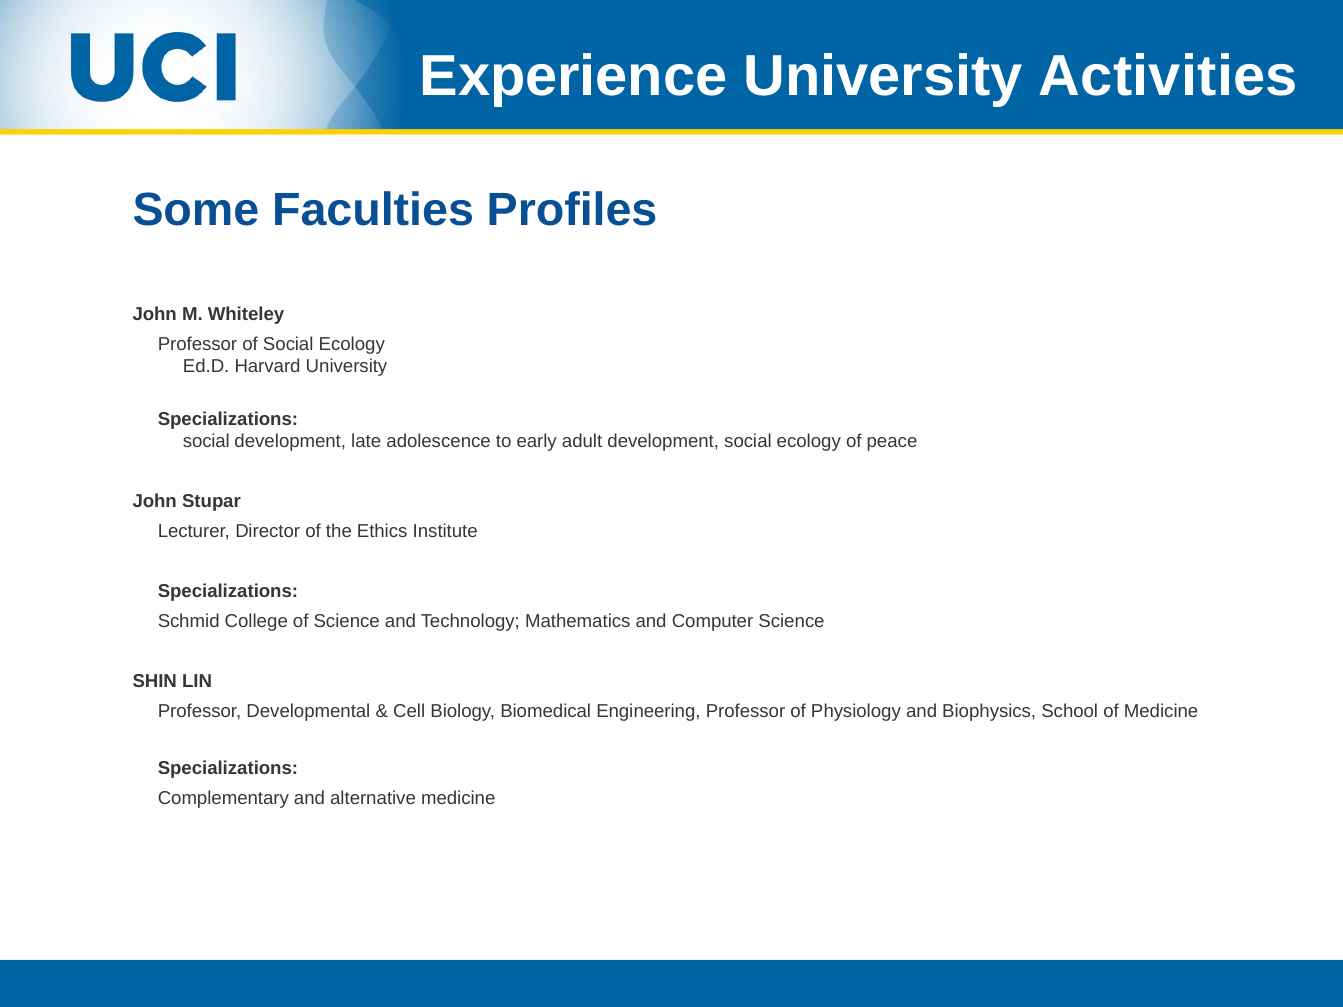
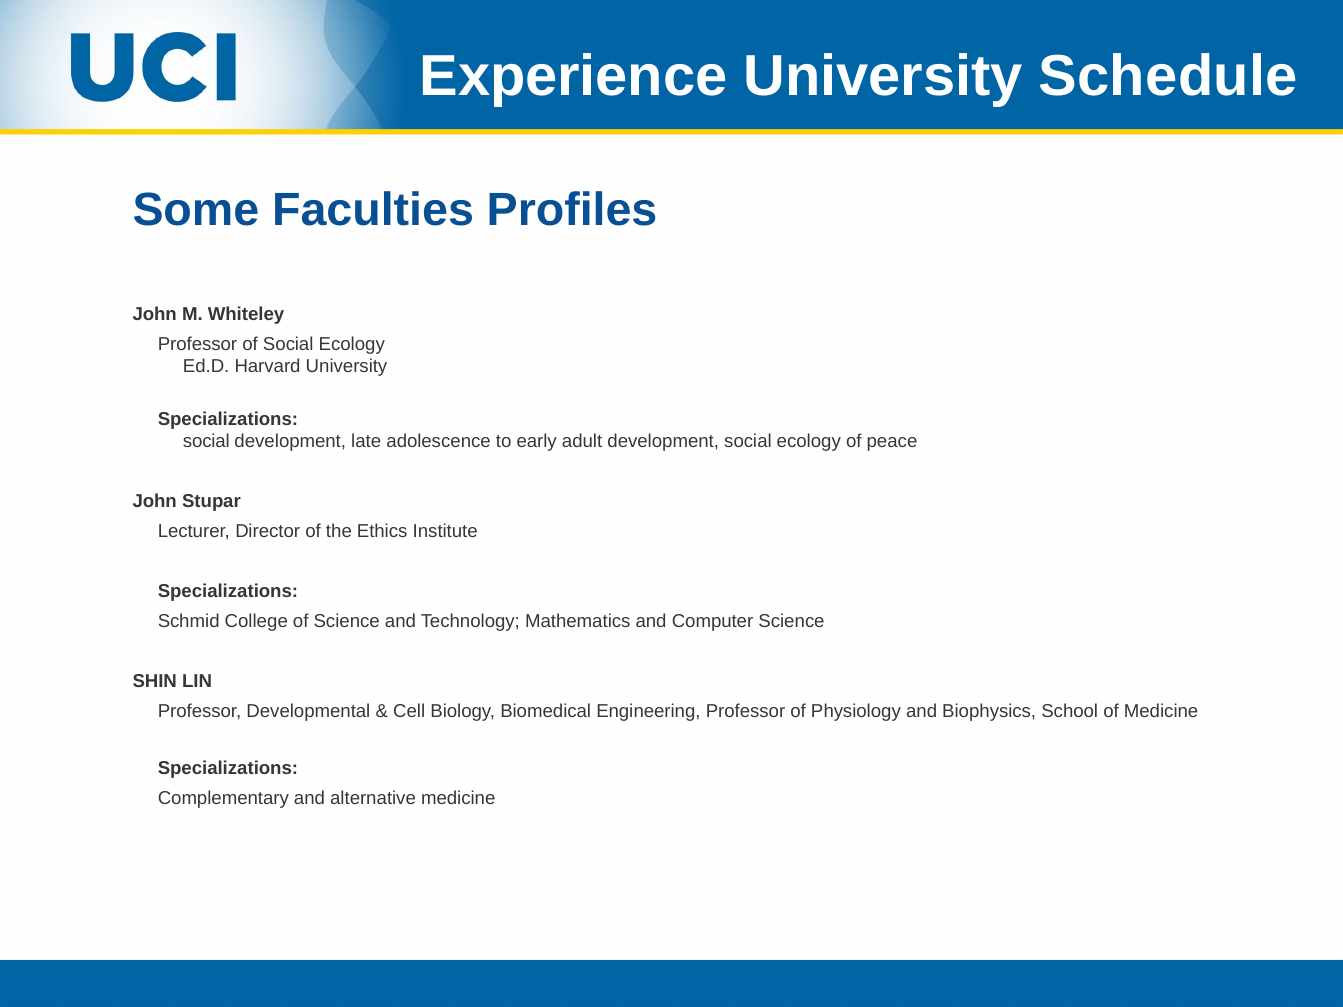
Activities: Activities -> Schedule (1168, 76)
